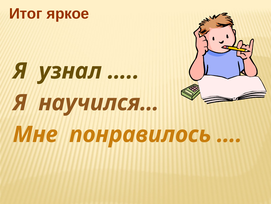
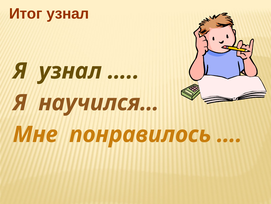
Итог яркое: яркое -> узнал (68, 14)
